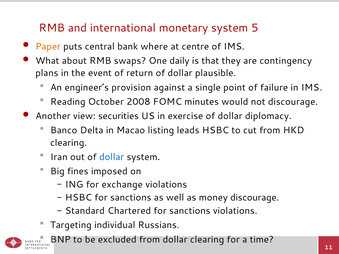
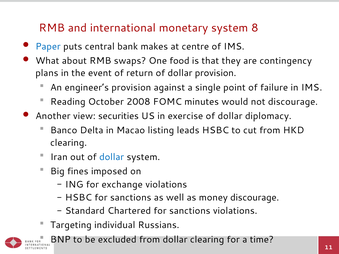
5: 5 -> 8 (255, 28)
Paper colour: orange -> blue (48, 46)
where: where -> makes (154, 46)
daily: daily -> food (179, 61)
dollar plausible: plausible -> provision (216, 73)
